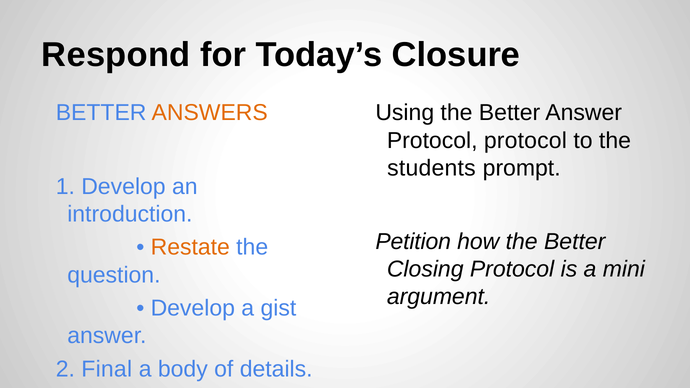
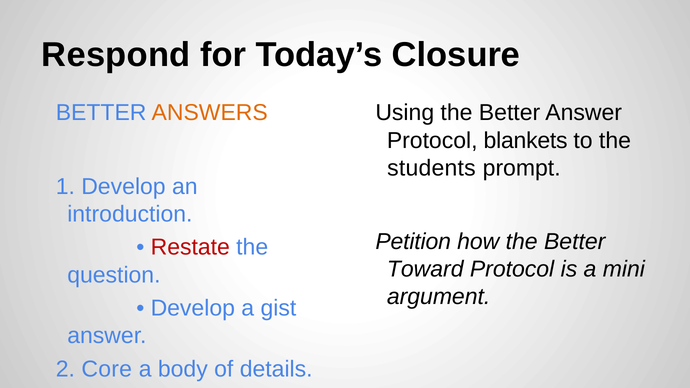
Protocol protocol: protocol -> blankets (526, 140)
Restate colour: orange -> red (190, 247)
Closing: Closing -> Toward (425, 269)
Final: Final -> Core (107, 369)
